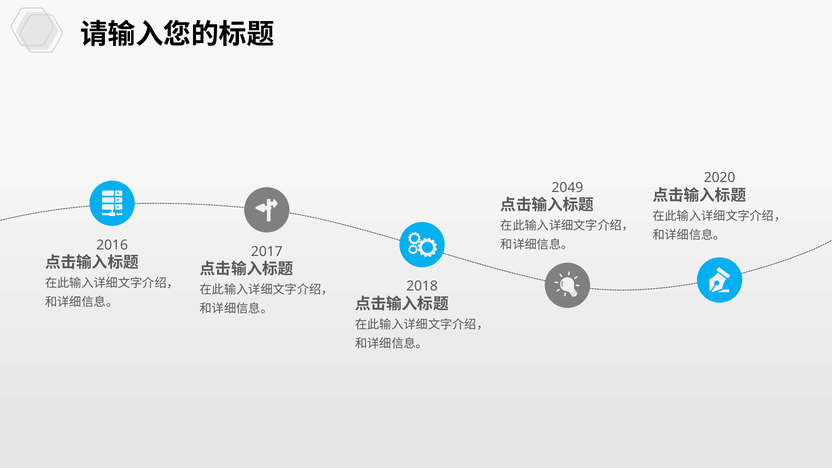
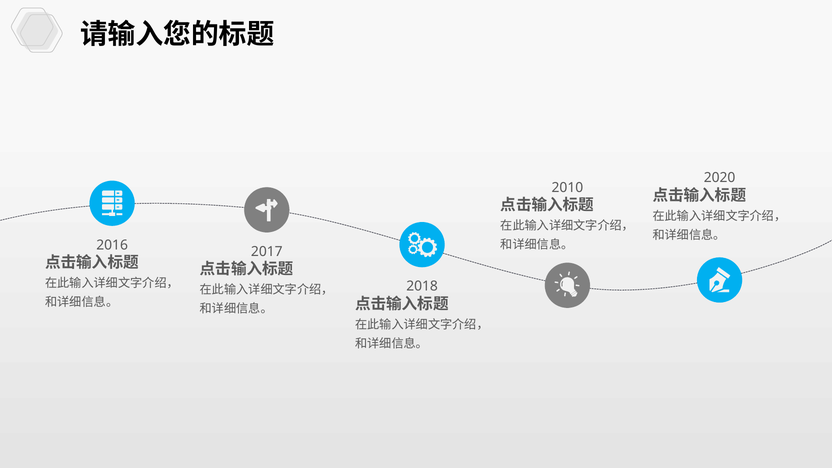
2049: 2049 -> 2010 (567, 187)
